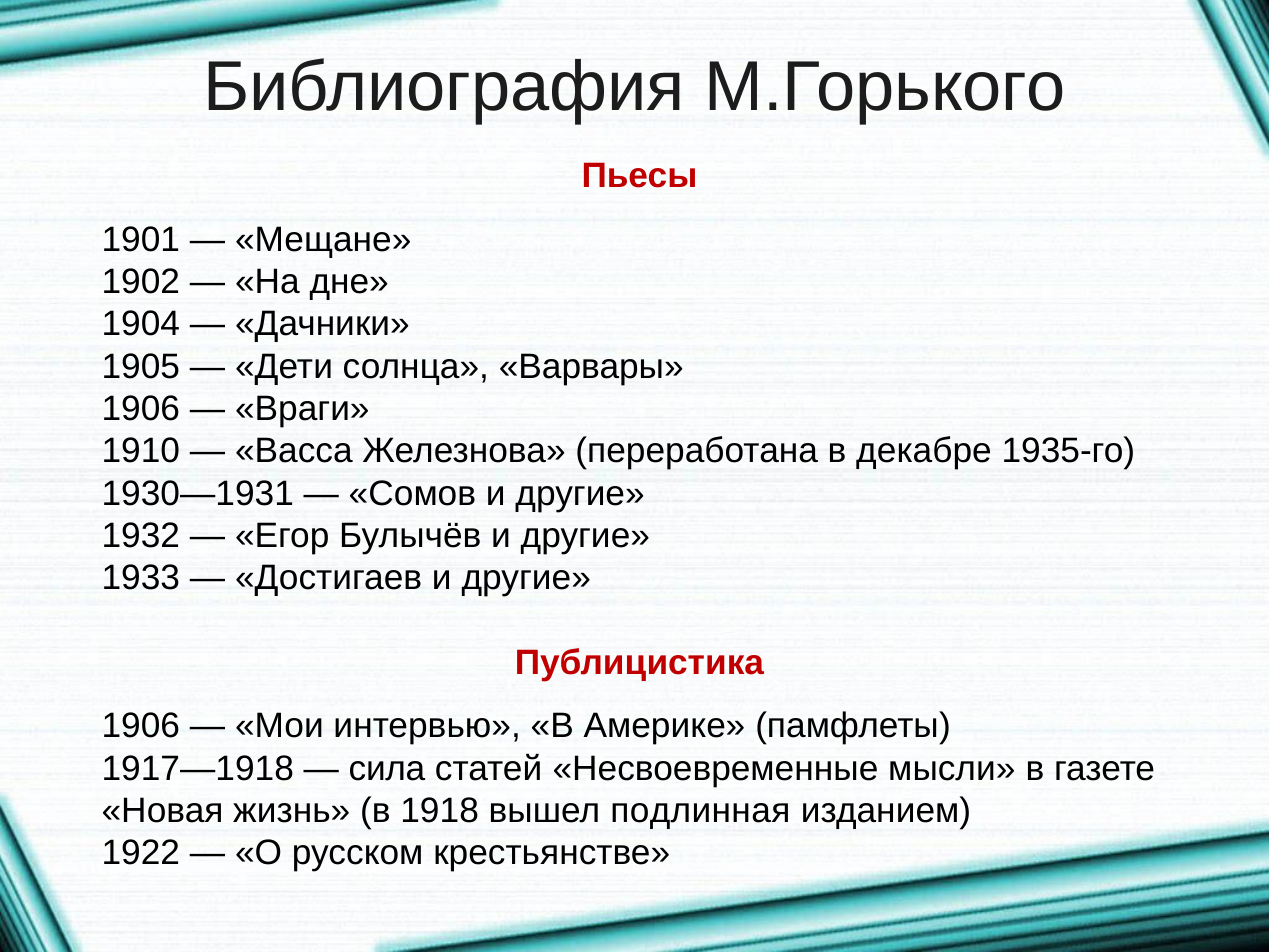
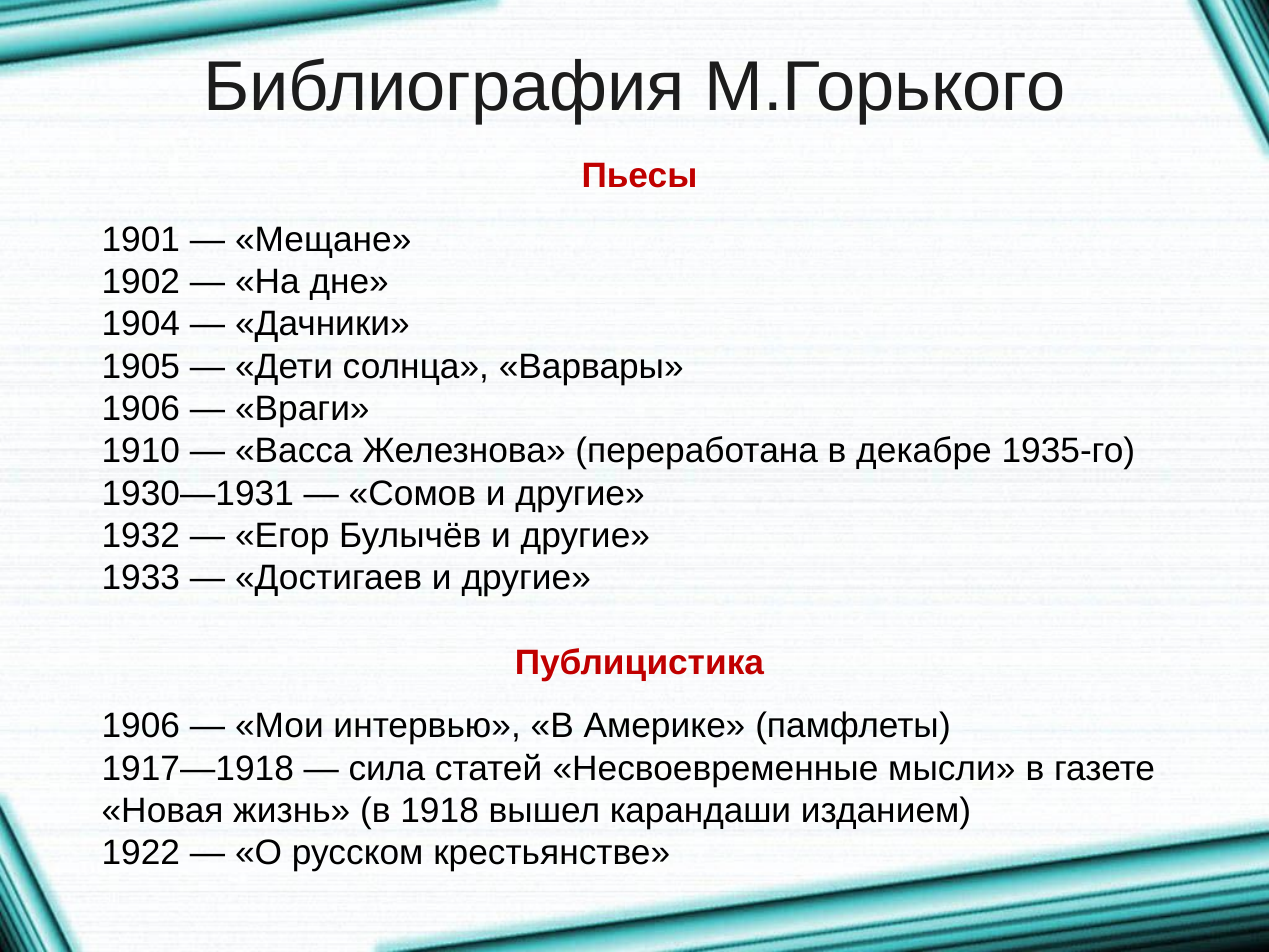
подлинная: подлинная -> карандаши (701, 811)
